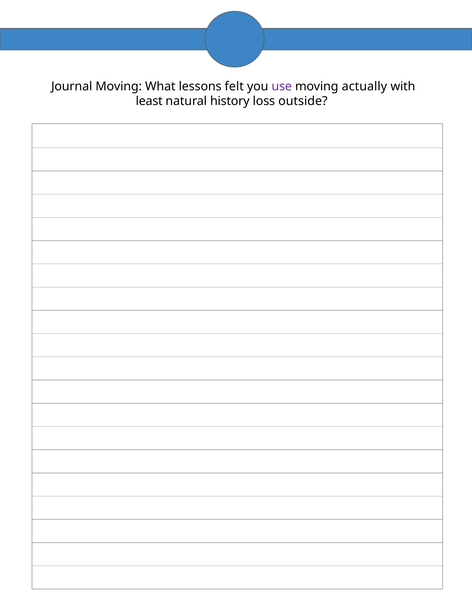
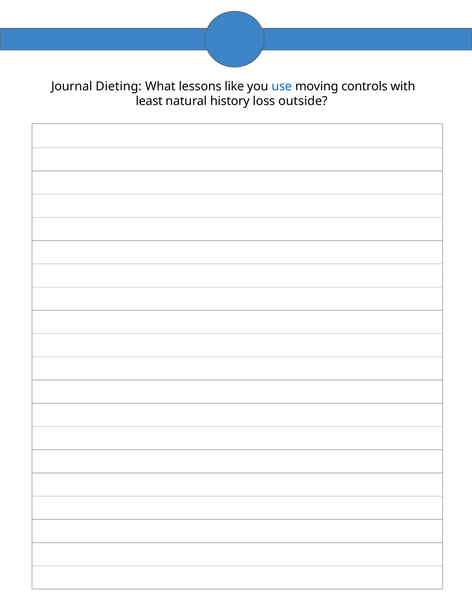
Journal Moving: Moving -> Dieting (119, 86)
felt: felt -> like (234, 86)
use colour: purple -> blue (282, 86)
actually: actually -> controls (365, 86)
